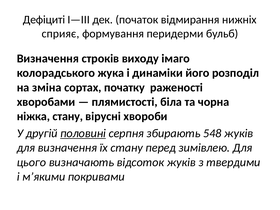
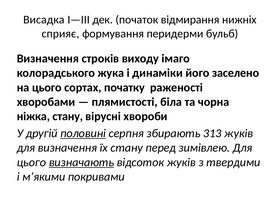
Дефіциті: Дефіциті -> Висадка (44, 20)
розподіл: розподіл -> заселено (236, 73)
на зміна: зміна -> цього (47, 87)
548: 548 -> 313 (212, 133)
визначають underline: none -> present (81, 162)
